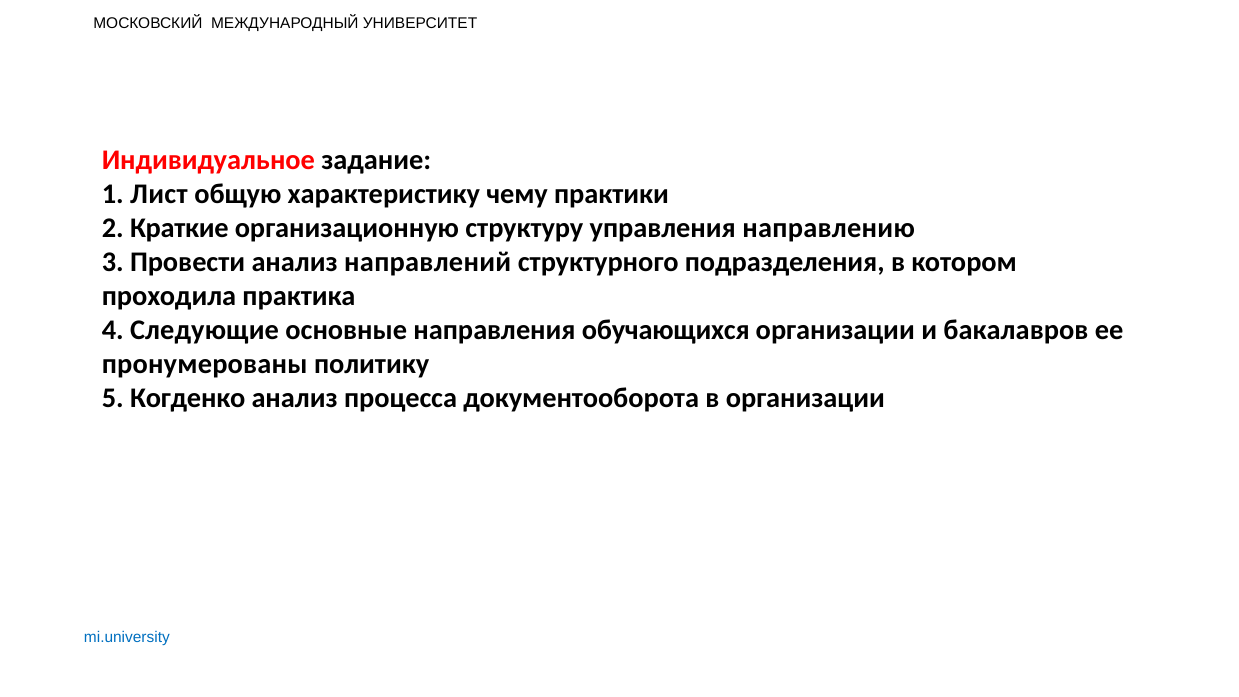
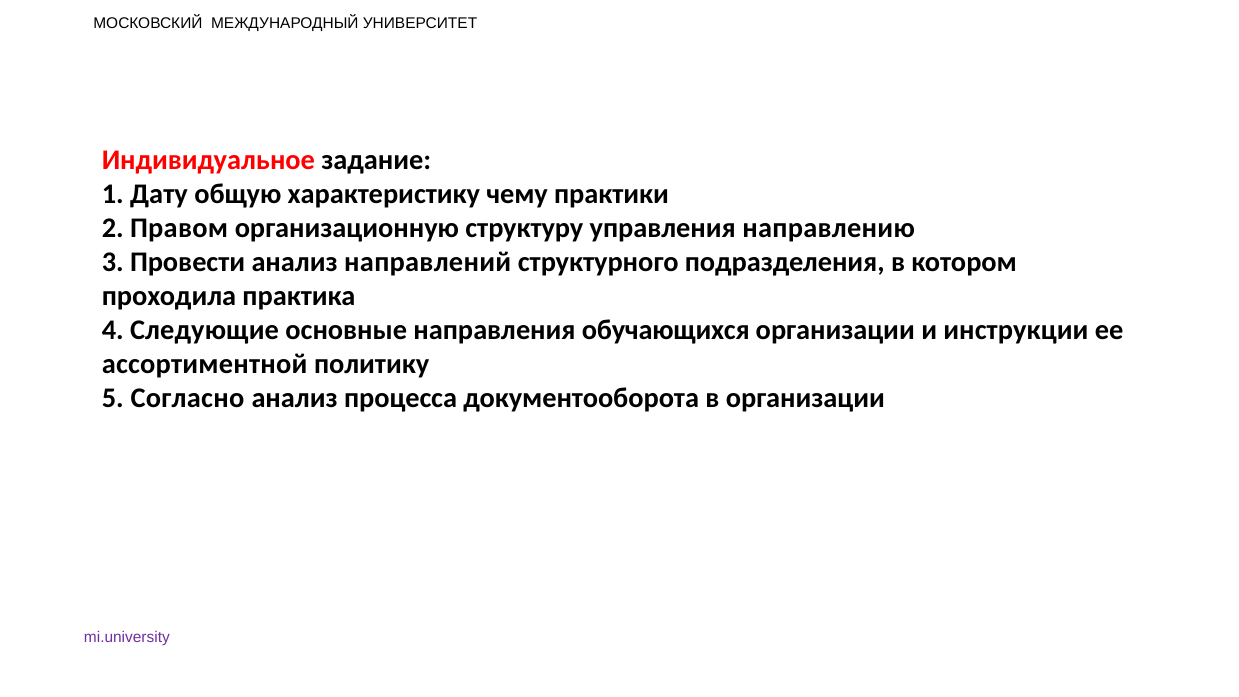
Лист: Лист -> Дату (159, 194)
Краткие: Краткие -> Правом (179, 228)
бакалавров: бакалавров -> инструкции (1016, 330)
пронумерованы: пронумерованы -> ассортиментной (205, 364)
Когденко: Когденко -> Согласно (187, 398)
mi.university colour: blue -> purple (127, 637)
